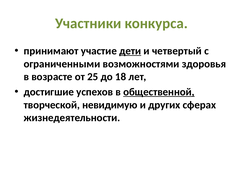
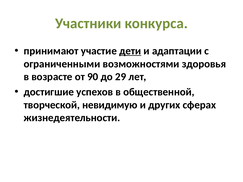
четвертый: четвертый -> адаптации (177, 51)
25: 25 -> 90 (93, 77)
18: 18 -> 29 (121, 77)
общественной underline: present -> none (159, 92)
